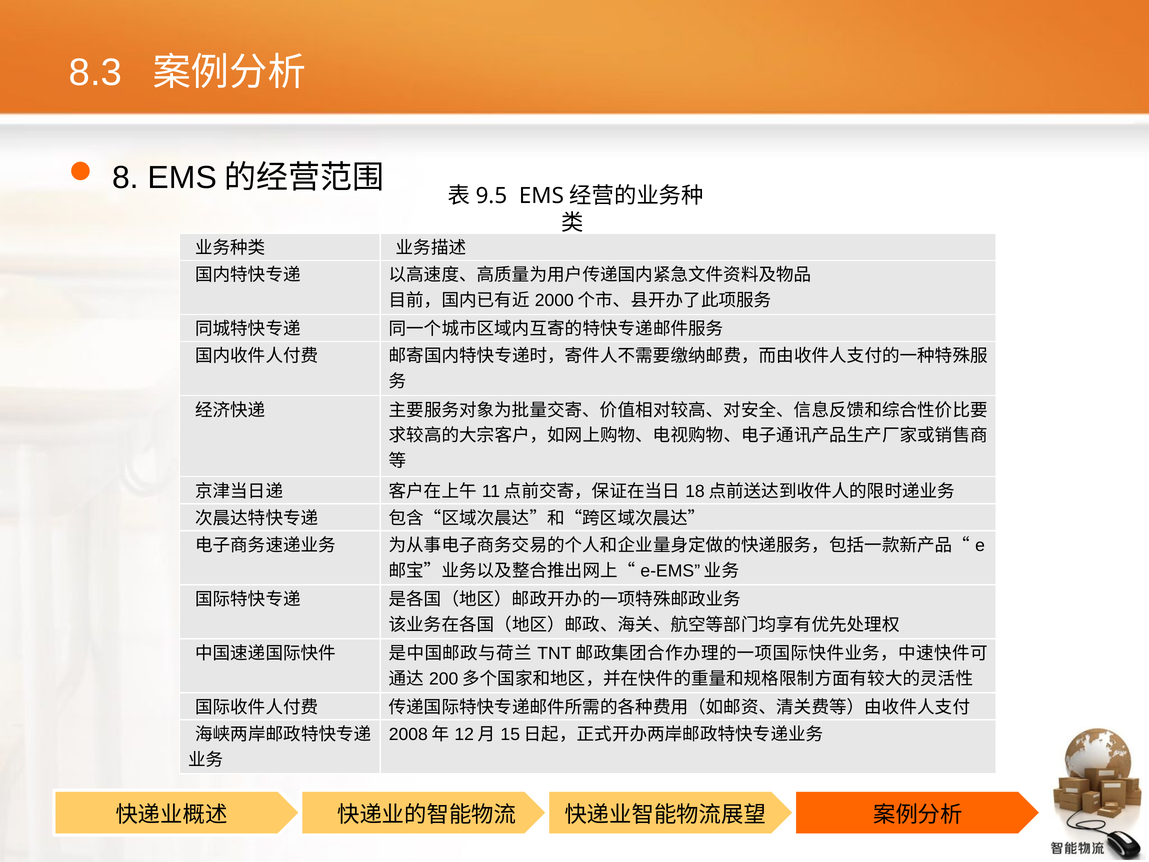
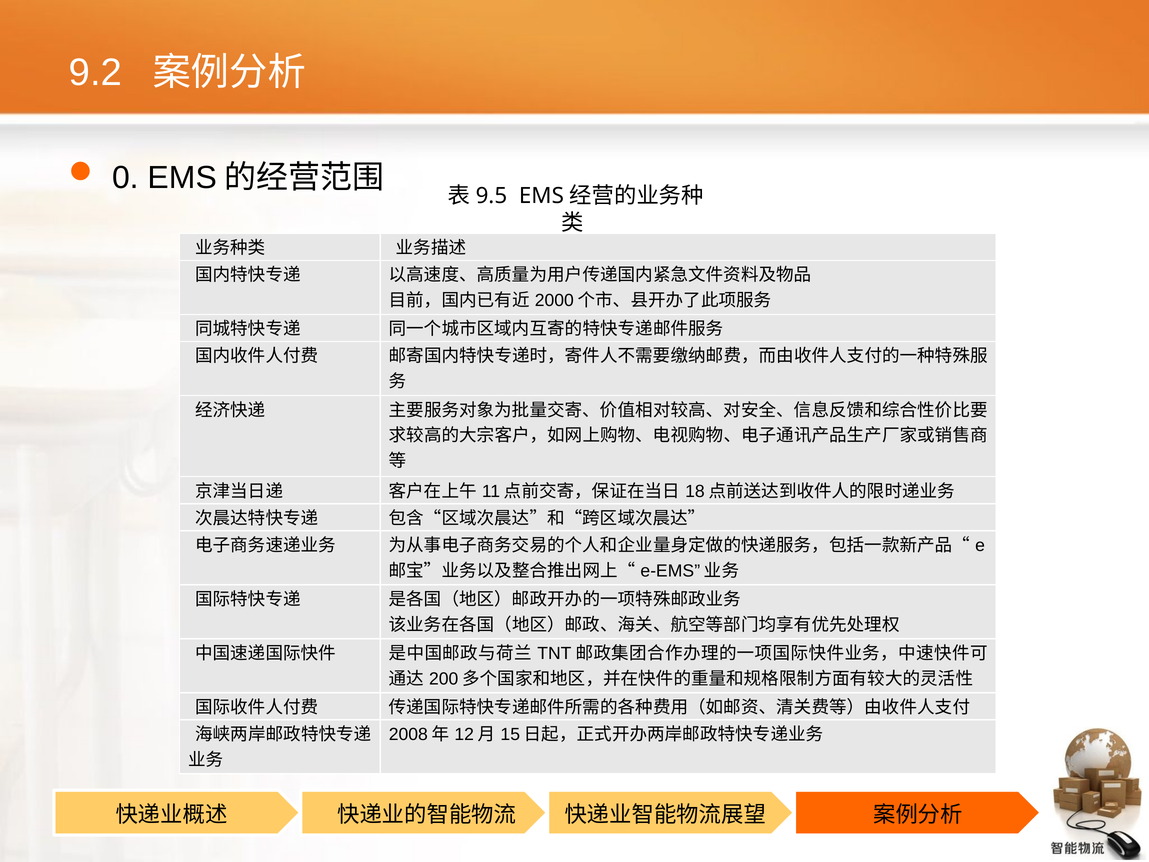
8.3: 8.3 -> 9.2 (96, 72)
8: 8 -> 0 (125, 178)
